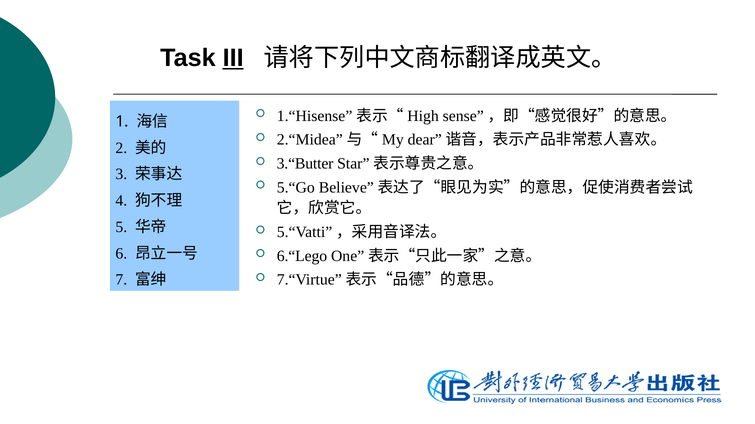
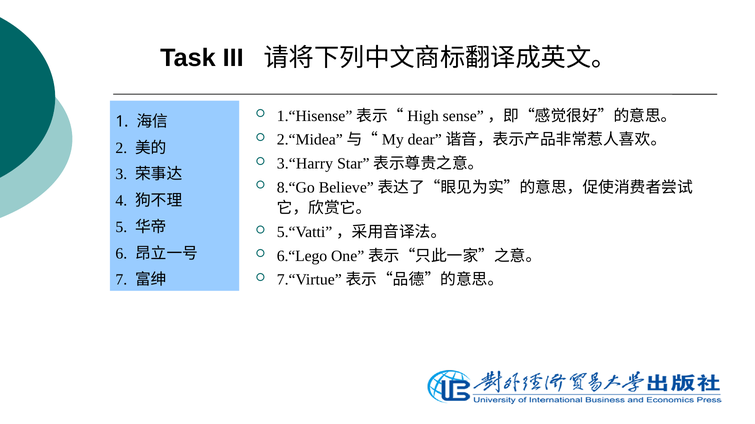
III underline: present -> none (233, 58)
3.“Butter: 3.“Butter -> 3.“Harry (305, 164)
5.“Go: 5.“Go -> 8.“Go (296, 188)
